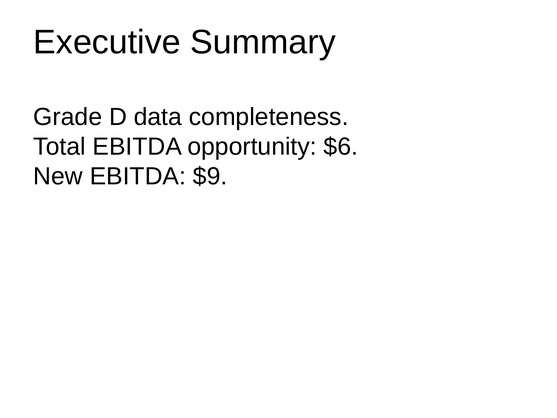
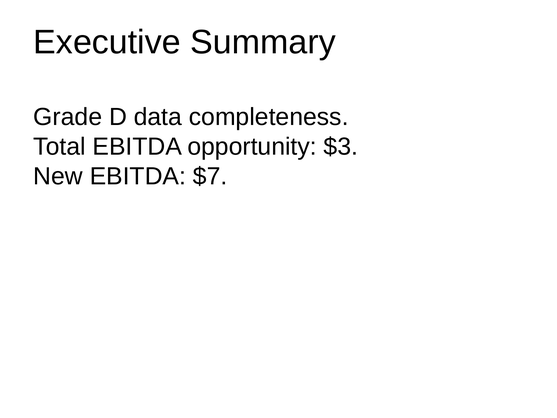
$6: $6 -> $3 (341, 147)
$9: $9 -> $7 (210, 176)
